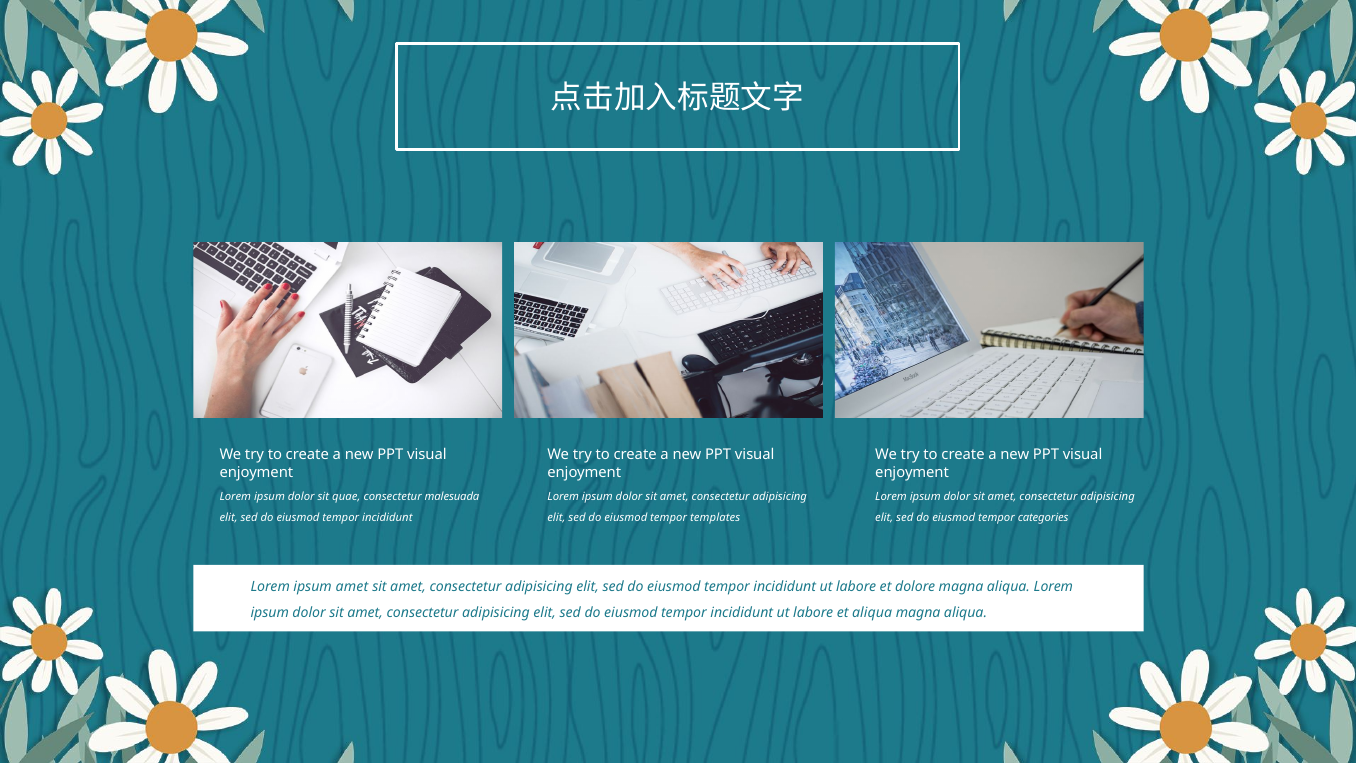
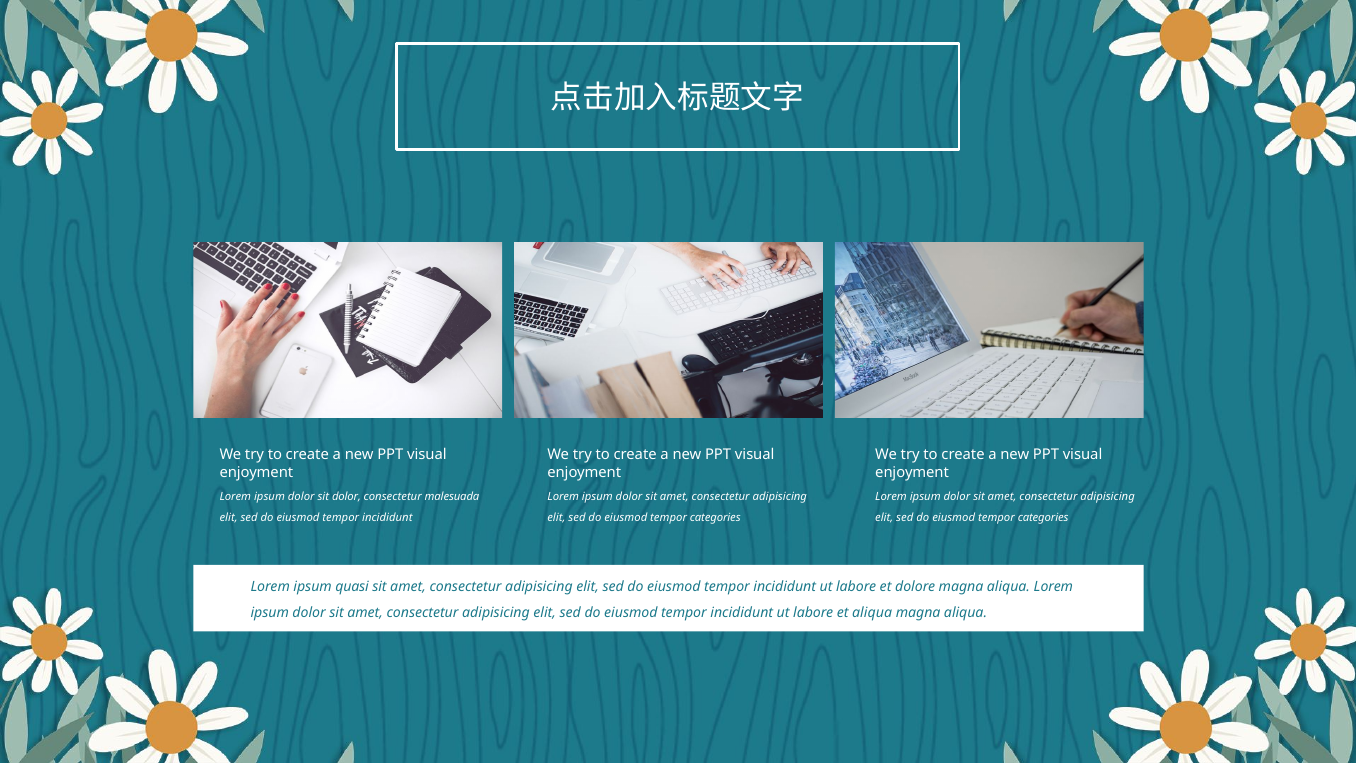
sit quae: quae -> dolor (346, 497)
templates: templates -> categories (715, 518)
ipsum amet: amet -> quasi (352, 587)
